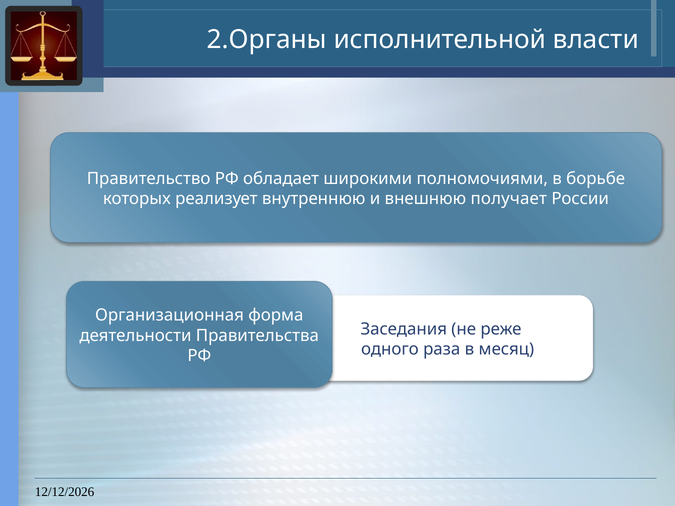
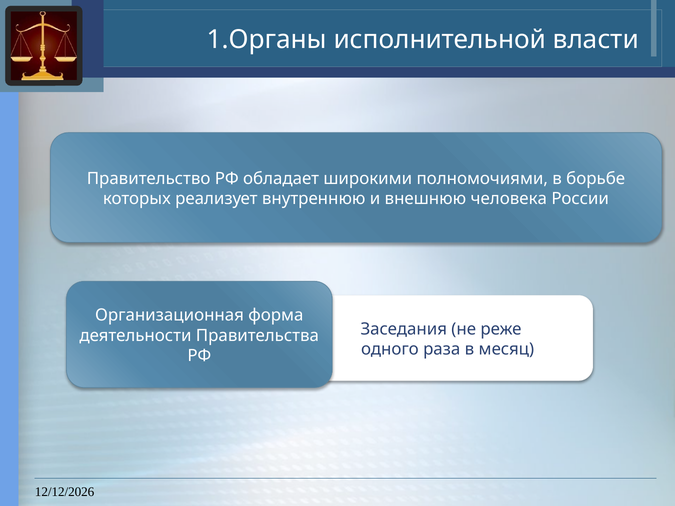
2.Органы: 2.Органы -> 1.Органы (267, 40)
получает: получает -> человека (509, 199)
